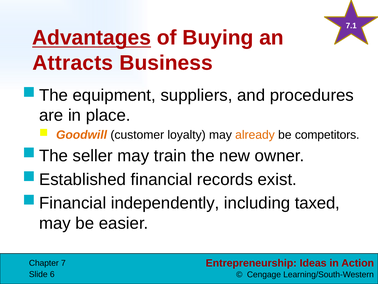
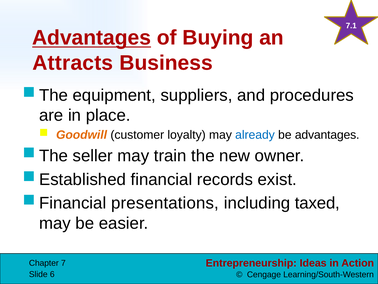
already colour: orange -> blue (255, 135)
be competitors: competitors -> advantages (327, 135)
independently: independently -> presentations (165, 203)
